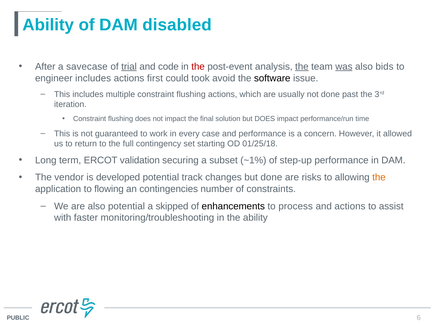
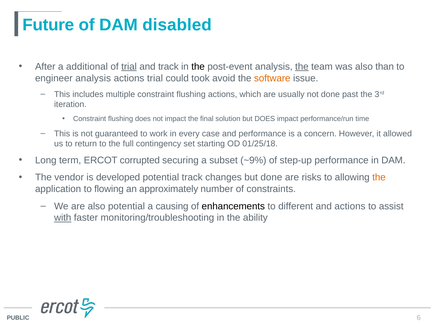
Ability: Ability -> Future (48, 25)
savecase: savecase -> additional (87, 67)
and code: code -> track (168, 67)
the colour: red -> black (198, 67)
was underline: present -> none (344, 67)
bids: bids -> than (385, 67)
engineer includes: includes -> analysis (93, 78)
actions first: first -> trial (155, 78)
software colour: black -> orange (272, 78)
validation: validation -> corrupted (140, 160)
~1%: ~1% -> ~9% (253, 160)
contingencies: contingencies -> approximately (169, 189)
skipped: skipped -> causing (172, 206)
process: process -> different (296, 206)
with underline: none -> present (63, 218)
